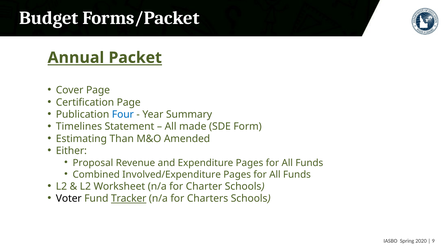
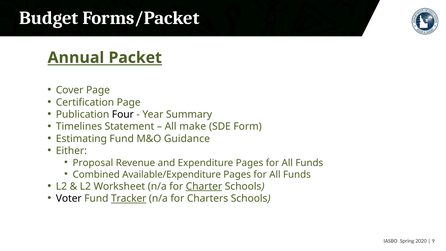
Four colour: blue -> black (123, 114)
made: made -> make (193, 127)
Estimating Than: Than -> Fund (122, 139)
Amended: Amended -> Guidance (187, 139)
Involved/Expenditure: Involved/Expenditure -> Available/Expenditure (172, 174)
Charter underline: none -> present (204, 186)
